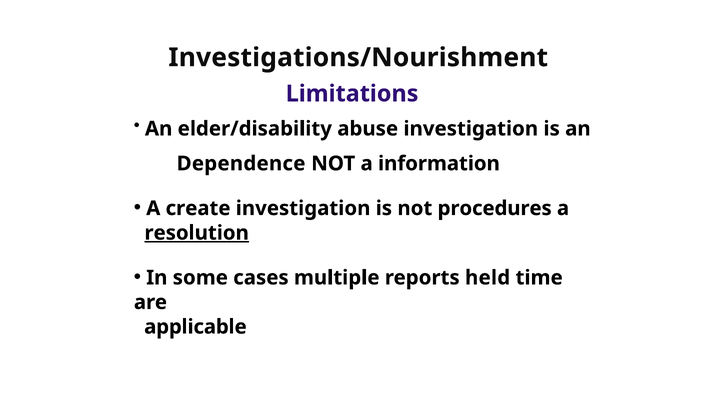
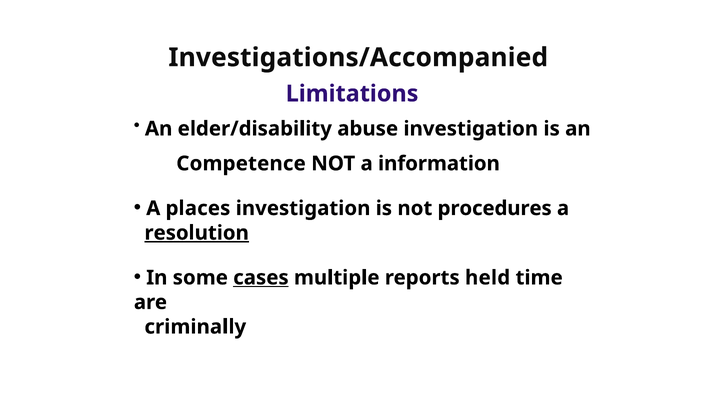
Investigations/Nourishment: Investigations/Nourishment -> Investigations/Accompanied (358, 57)
Dependence: Dependence -> Competence (241, 164)
create: create -> places (198, 208)
cases underline: none -> present (261, 278)
applicable: applicable -> criminally (195, 327)
